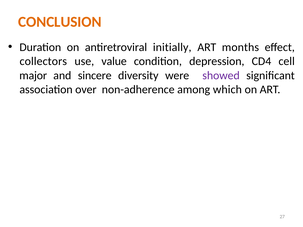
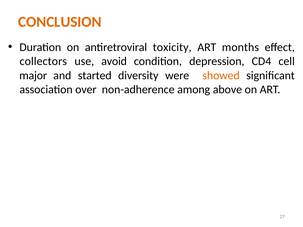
initially: initially -> toxicity (172, 47)
value: value -> avoid (114, 61)
sincere: sincere -> started (95, 75)
showed colour: purple -> orange (221, 75)
which: which -> above (227, 90)
